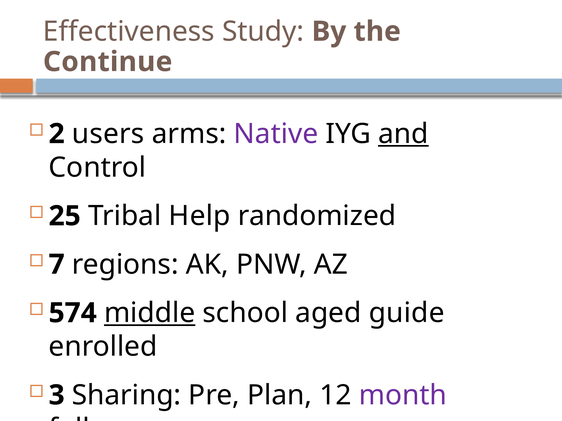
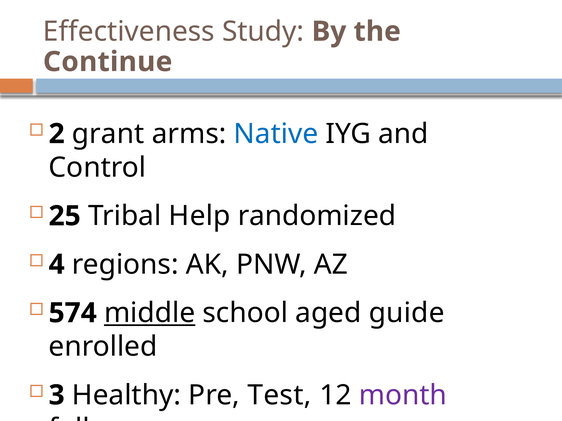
users: users -> grant (108, 134)
Native colour: purple -> blue (276, 134)
and underline: present -> none (403, 134)
7: 7 -> 4 (57, 265)
Sharing: Sharing -> Healthy (127, 396)
Plan: Plan -> Test (279, 396)
